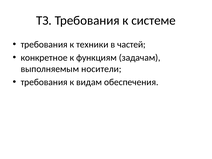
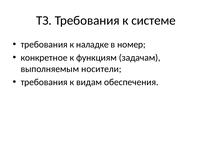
техники: техники -> наладке (92, 44)
частей: частей -> номер (131, 44)
